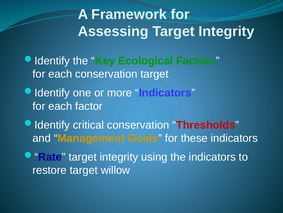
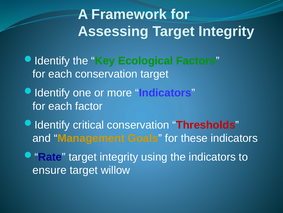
restore: restore -> ensure (50, 170)
